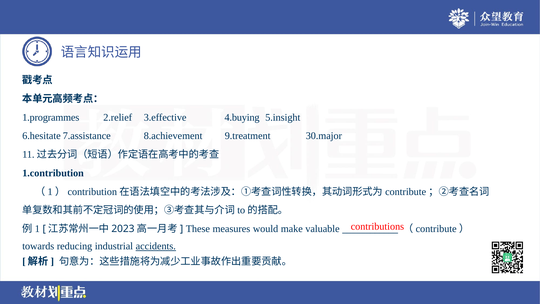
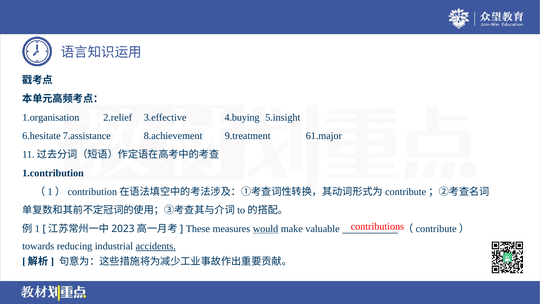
1.programmes: 1.programmes -> 1.organisation (51, 117)
30.major: 30.major -> 61.major (324, 136)
would underline: none -> present (266, 229)
